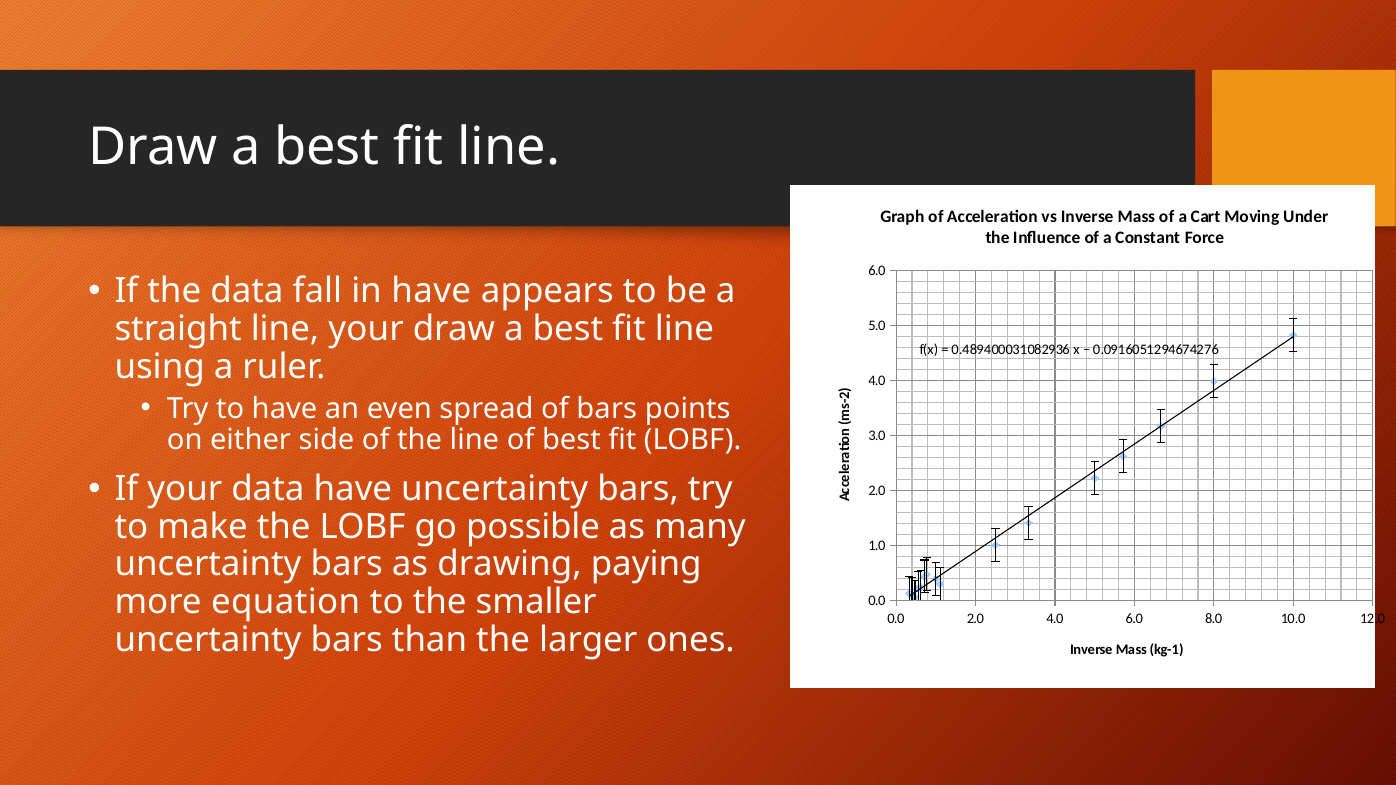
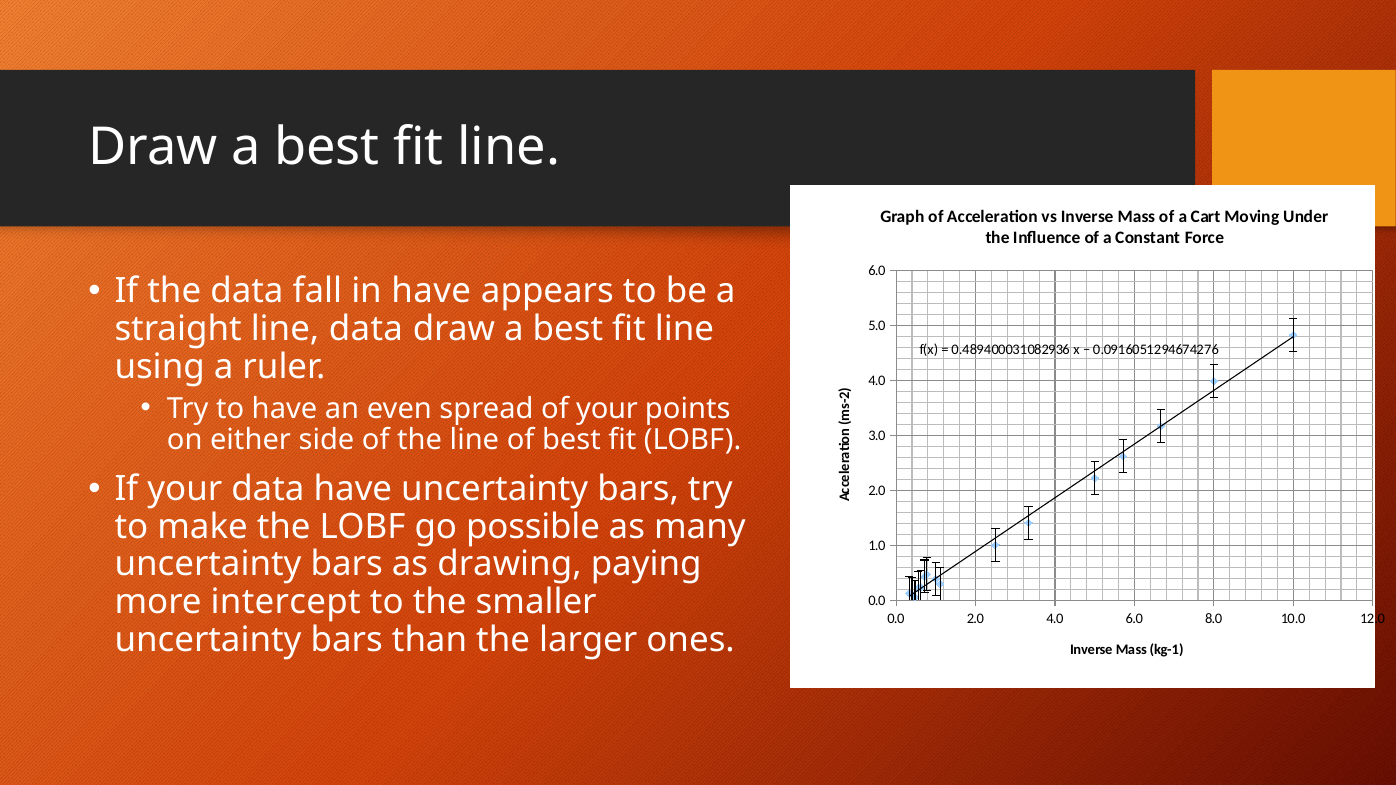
line your: your -> data (366, 329)
of bars: bars -> your (607, 409)
equation: equation -> intercept (286, 602)
